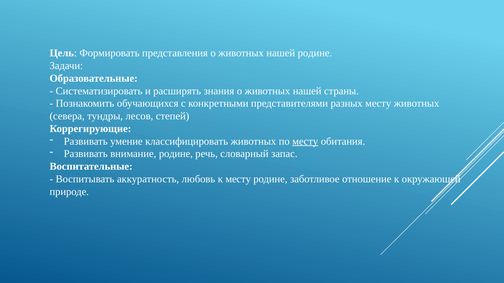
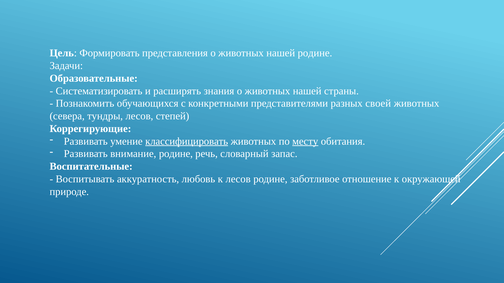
разных месту: месту -> своей (378, 104)
классифицировать underline: none -> present (187, 141)
к месту: месту -> лесов (238, 179)
